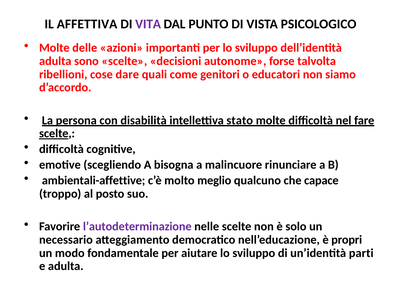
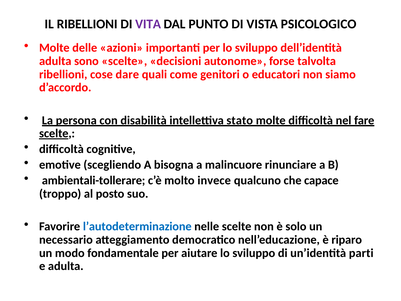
IL AFFETTIVA: AFFETTIVA -> RIBELLIONI (87, 24)
ambientali-affettive: ambientali-affettive -> ambientali-tollerare (94, 180)
meglio: meglio -> invece (214, 180)
l’autodeterminazione colour: purple -> blue (137, 226)
propri: propri -> riparo (347, 240)
